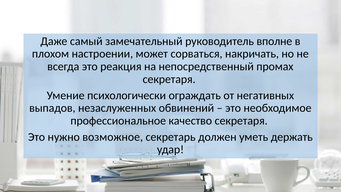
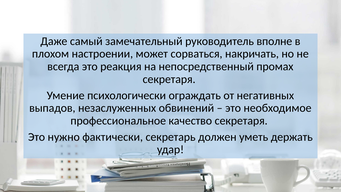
возможное: возможное -> фактически (113, 137)
